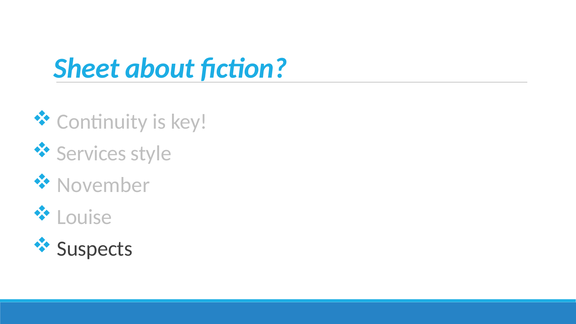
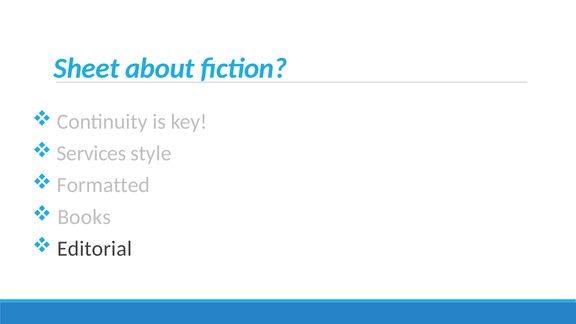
November: November -> Formatted (103, 185)
Louise: Louise -> Books (84, 217)
Suspects: Suspects -> Editorial (95, 249)
